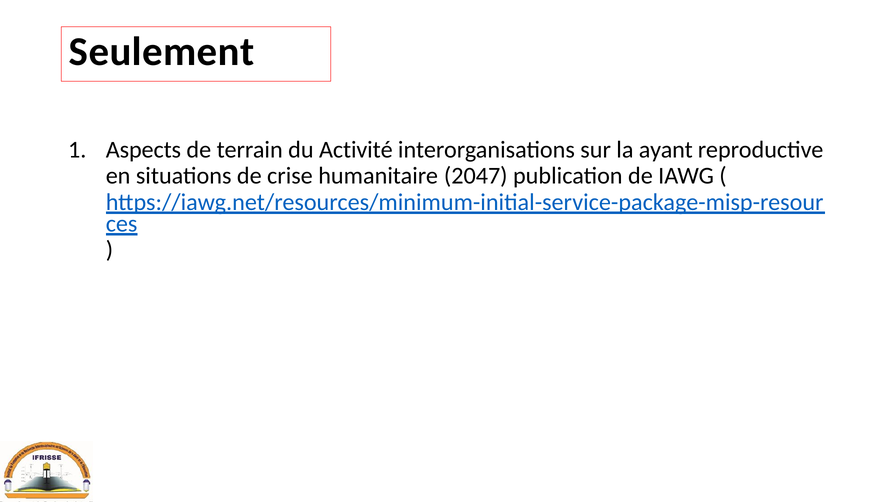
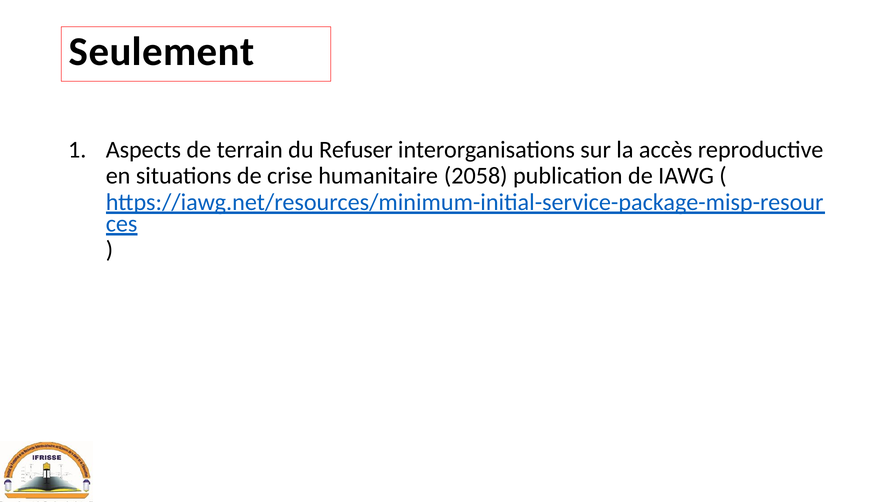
Activité: Activité -> Refuser (356, 150)
ayant: ayant -> accès (666, 150)
2047: 2047 -> 2058 (476, 176)
